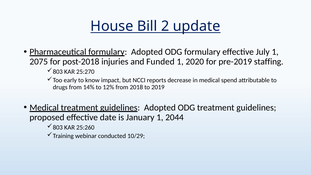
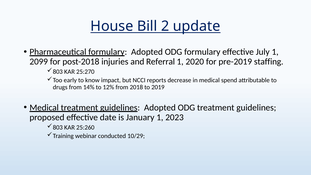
2075: 2075 -> 2099 (39, 62)
Funded: Funded -> Referral (161, 62)
2044: 2044 -> 2023 (175, 117)
